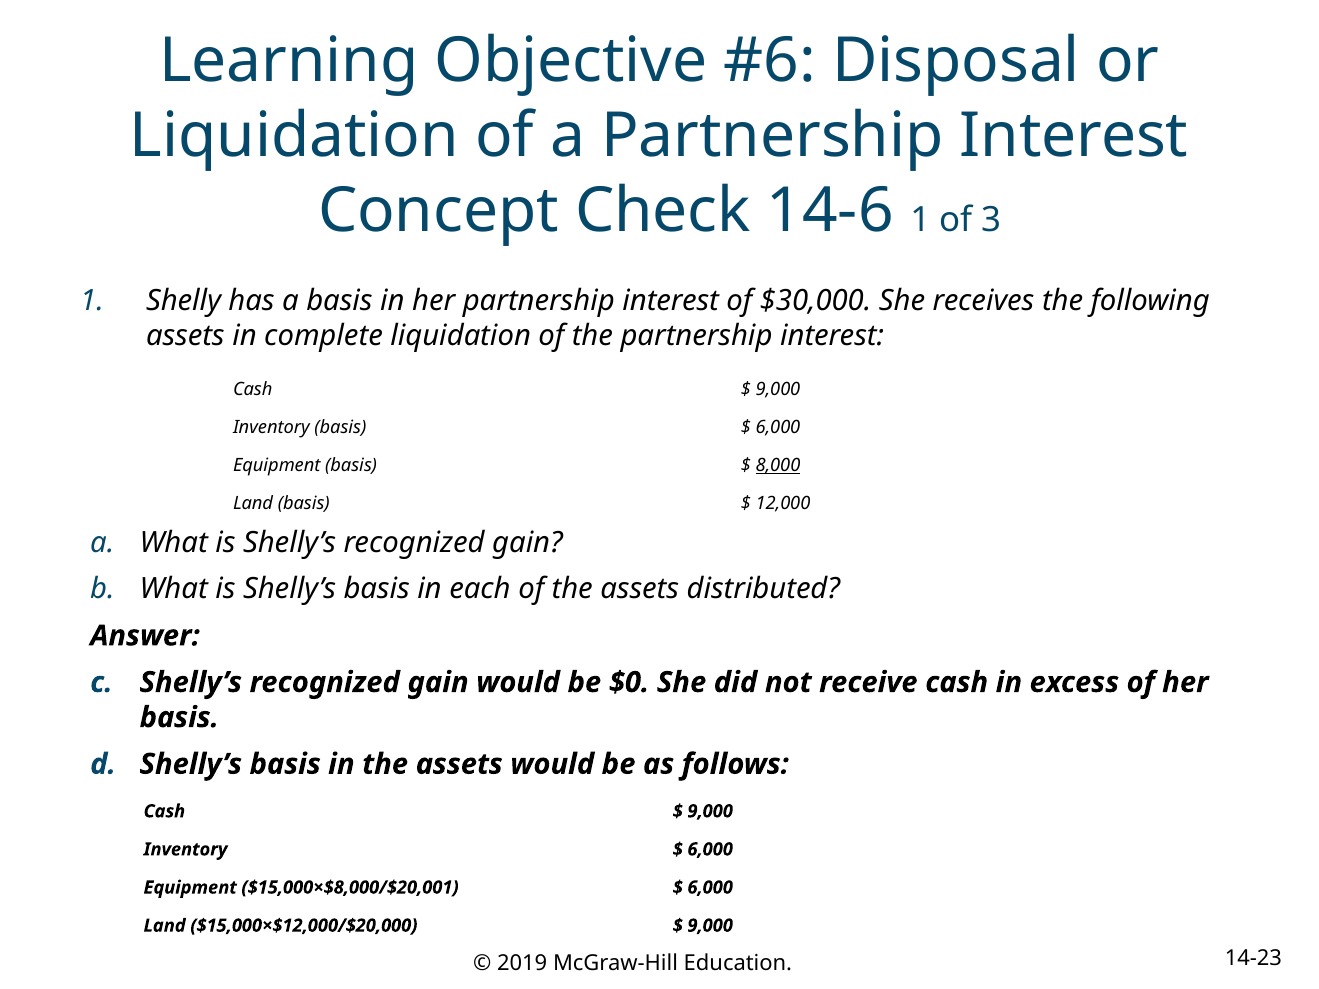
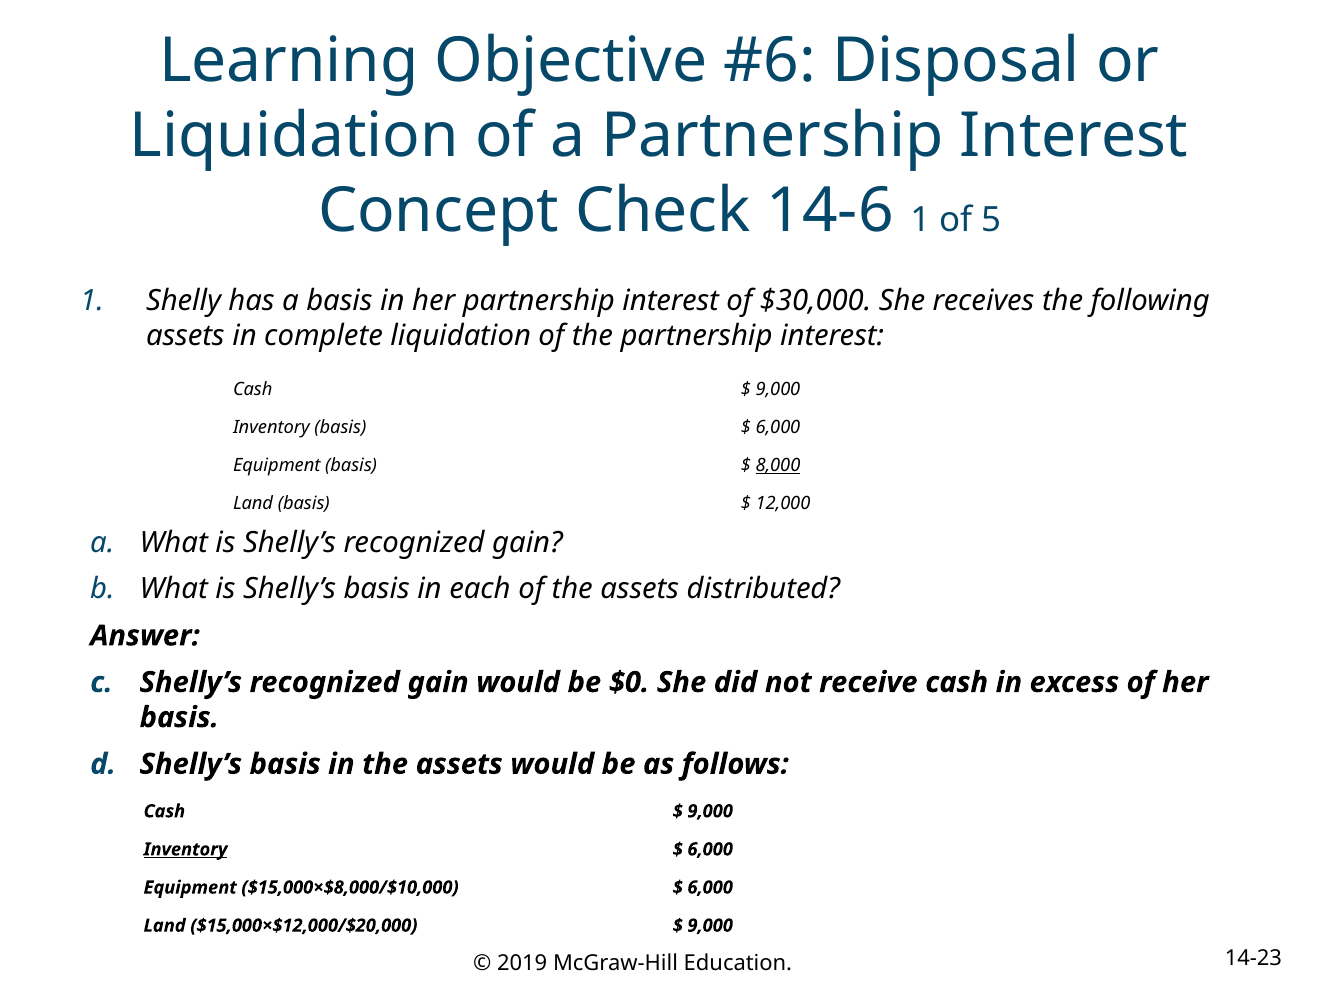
3: 3 -> 5 (991, 220)
Inventory underline: none -> present (185, 850)
$15,000×$8,000/$20,001: $15,000×$8,000/$20,001 -> $15,000×$8,000/$10,000 (350, 888)
